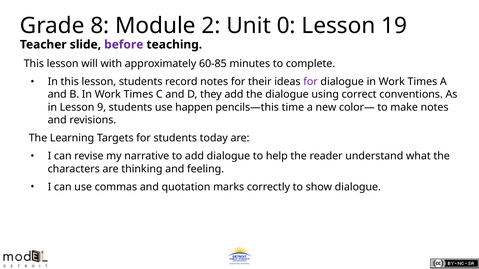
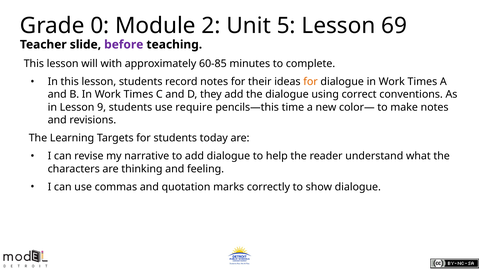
8: 8 -> 0 (100, 26)
0: 0 -> 5 (286, 26)
19: 19 -> 69 (394, 26)
for colour: purple -> orange (311, 82)
happen: happen -> require (194, 107)
